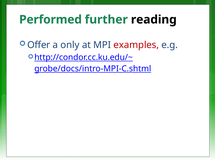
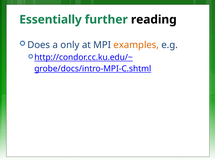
Performed: Performed -> Essentially (51, 20)
Offer: Offer -> Does (39, 45)
examples colour: red -> orange (136, 45)
